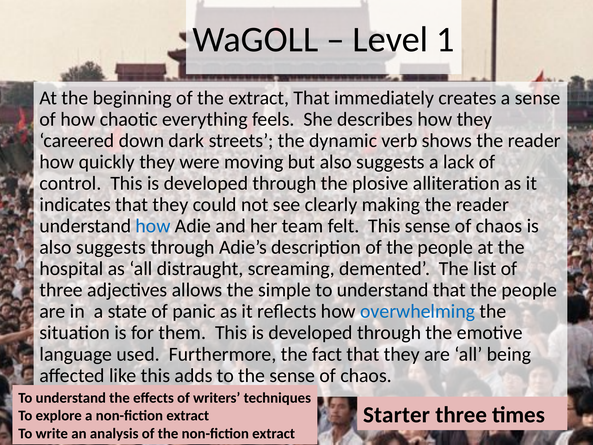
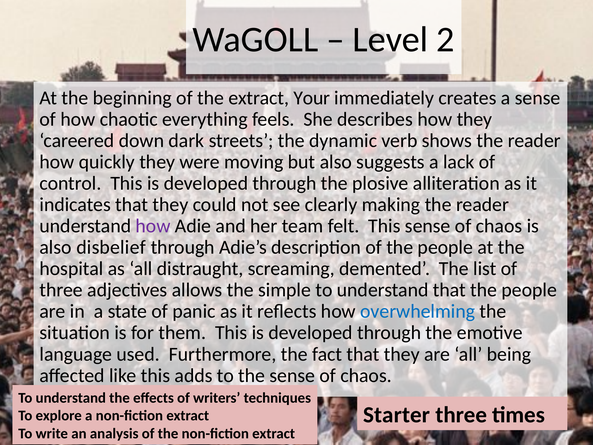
1: 1 -> 2 (445, 40)
extract That: That -> Your (312, 98)
how colour: blue -> purple (153, 226)
suggests: suggests -> disbelief (111, 247)
